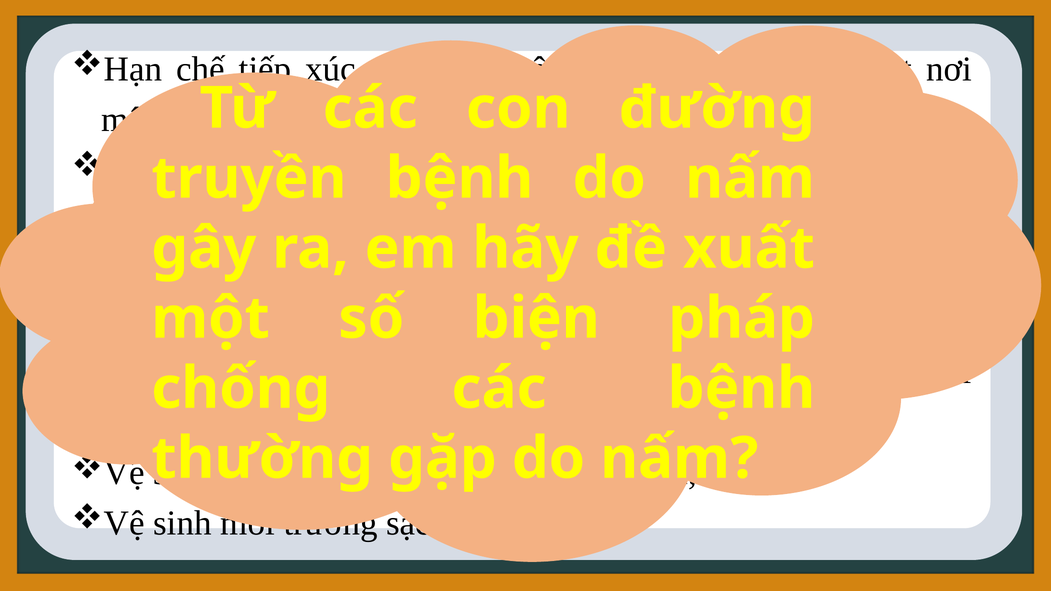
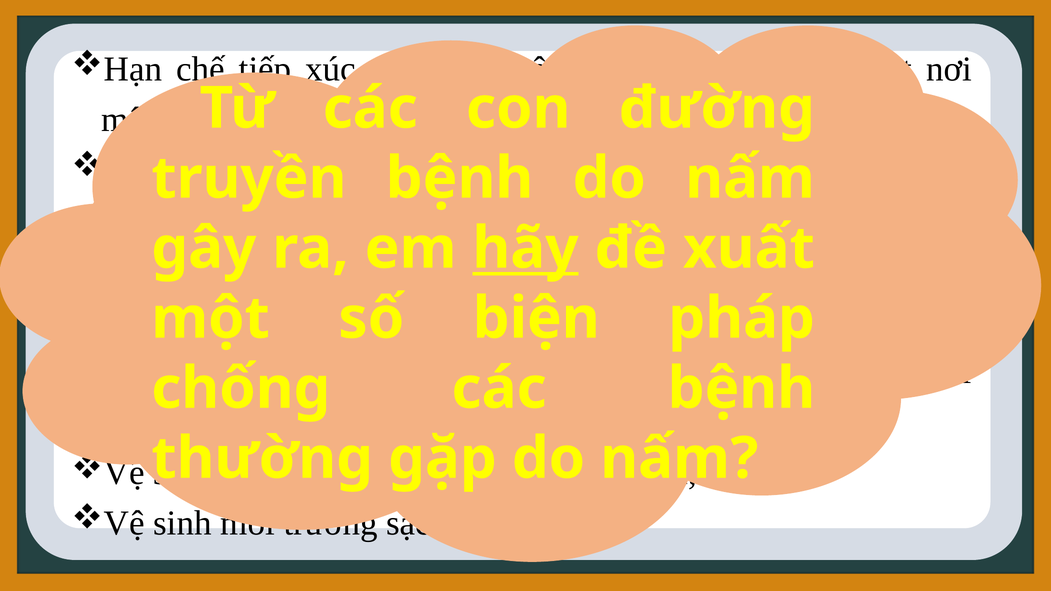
hãy underline: none -> present (525, 249)
